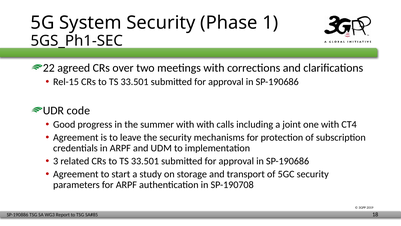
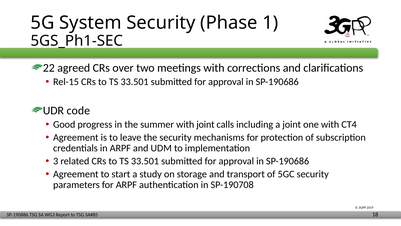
with with: with -> joint (205, 124)
